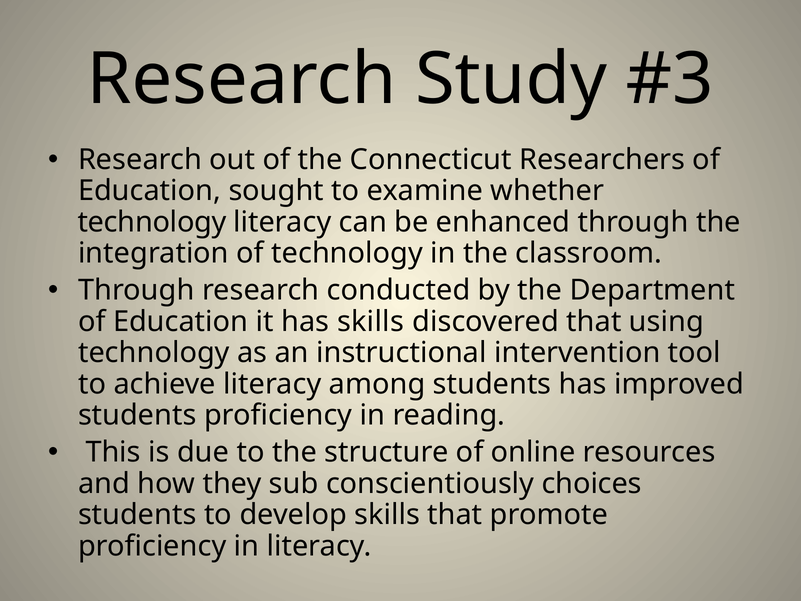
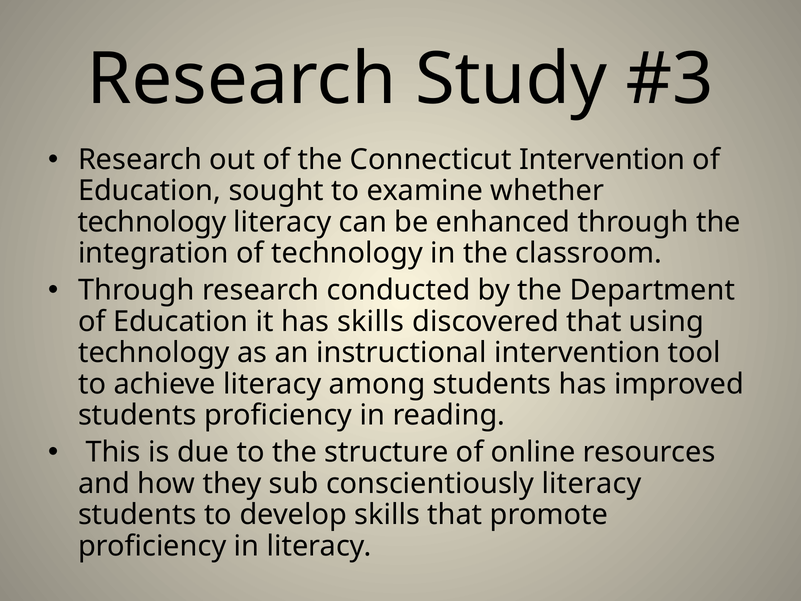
Connecticut Researchers: Researchers -> Intervention (602, 160)
conscientiously choices: choices -> literacy (592, 483)
